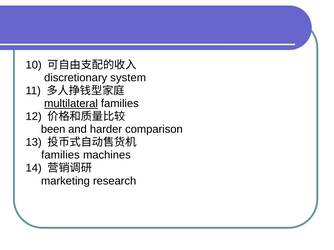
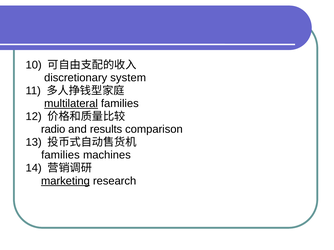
been: been -> radio (53, 130)
harder: harder -> results (106, 130)
marketing underline: none -> present (65, 181)
